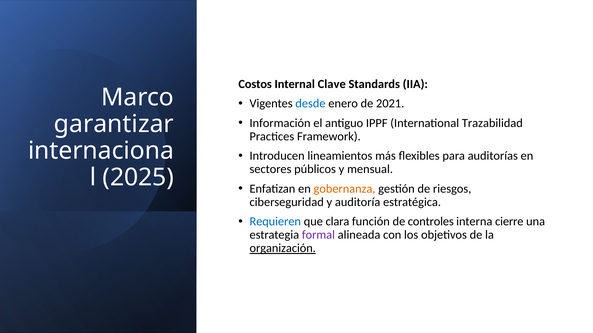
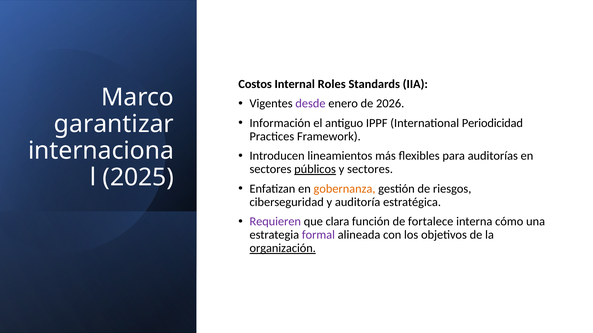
Clave: Clave -> Roles (332, 84)
desde colour: blue -> purple (310, 104)
2021: 2021 -> 2026 (390, 104)
Trazabilidad: Trazabilidad -> Periodicidad (492, 123)
públicos underline: none -> present (315, 169)
y mensual: mensual -> sectores (370, 169)
Requieren colour: blue -> purple (275, 222)
controles: controles -> fortalece (431, 222)
cierre: cierre -> cómo (509, 222)
